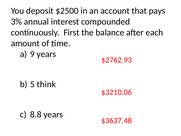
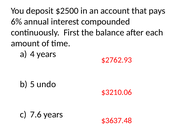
3%: 3% -> 6% (16, 22)
9: 9 -> 4 (32, 54)
think: think -> undo (46, 84)
8.8: 8.8 -> 7.6 (36, 114)
